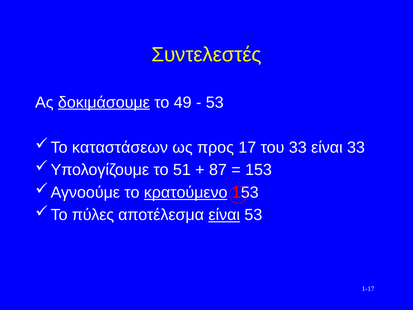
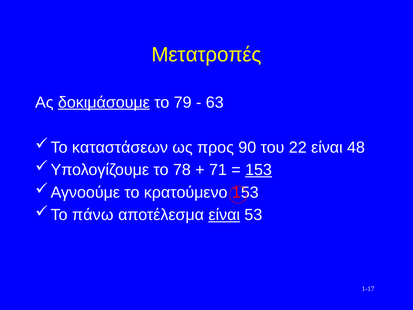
Συντελεστές: Συντελεστές -> Μετατροπές (207, 55)
49: 49 -> 79 (183, 102)
53: 53 -> 63 (215, 102)
17: 17 -> 90 (247, 147)
του 33: 33 -> 22 (298, 147)
είναι 33: 33 -> 48 (356, 147)
51: 51 -> 78 (182, 170)
87: 87 -> 71 (218, 170)
153 underline: none -> present (259, 170)
κρατούμενο underline: present -> none (186, 192)
πύλες: πύλες -> πάνω (93, 215)
